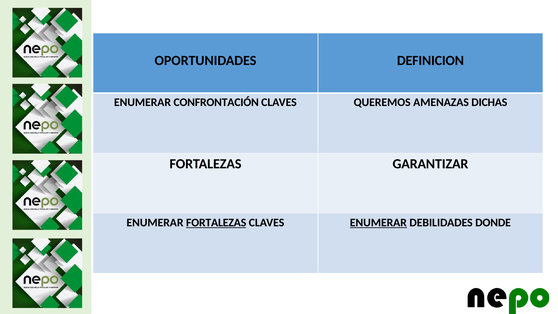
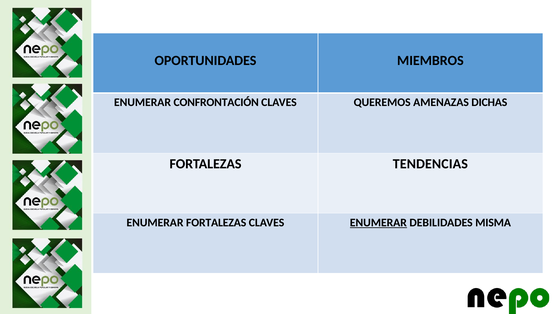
DEFINICION: DEFINICION -> MIEMBROS (430, 61)
GARANTIZAR: GARANTIZAR -> TENDENCIAS (430, 164)
FORTALEZAS underline: present -> none (216, 222)
DONDE: DONDE -> MISMA (493, 222)
